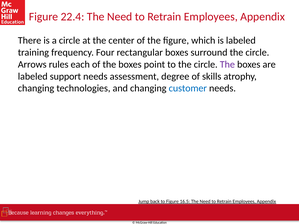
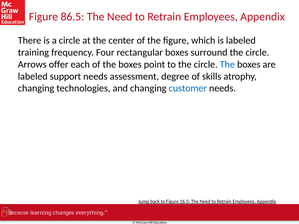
22.4: 22.4 -> 86.5 (73, 17)
rules: rules -> offer (59, 64)
The colour: purple -> blue (227, 64)
